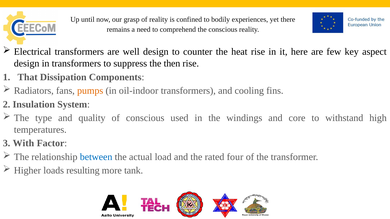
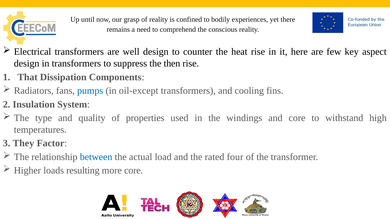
pumps colour: orange -> blue (90, 91)
oil-indoor: oil-indoor -> oil-except (139, 91)
of conscious: conscious -> properties (145, 118)
With: With -> They (23, 144)
more tank: tank -> core (134, 171)
